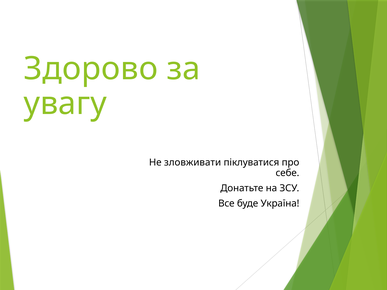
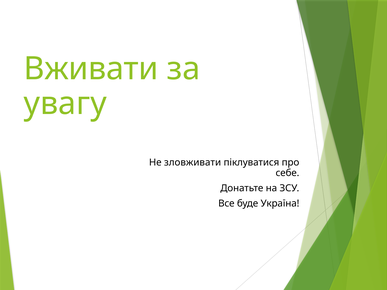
Здорово: Здорово -> Вживати (91, 69)
